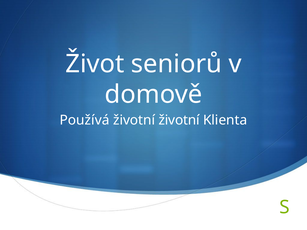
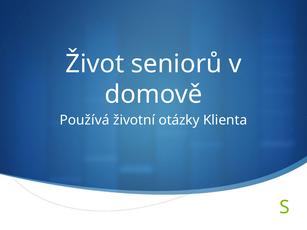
životní životní: životní -> otázky (179, 120)
